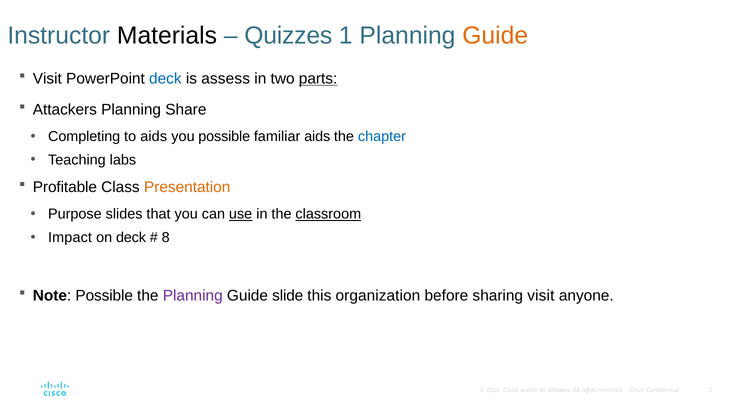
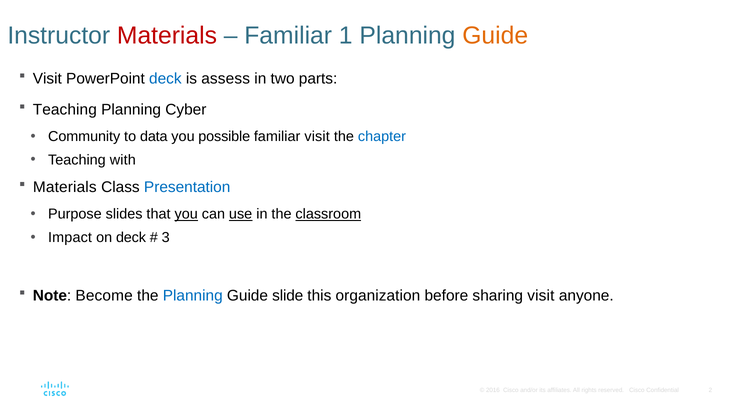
Materials colour: black -> red (167, 36)
Quizzes: Quizzes -> Familiar (288, 36)
parts underline: present -> none (318, 79)
Attackers: Attackers -> Teaching (65, 110)
Share: Share -> Cyber (186, 110)
Completing: Completing -> Community (84, 137)
to aids: aids -> data (154, 137)
familiar aids: aids -> visit (317, 137)
labs: labs -> with (123, 160)
Profitable: Profitable -> Materials (65, 187)
Presentation colour: orange -> blue (187, 187)
you underline: none -> present (186, 214)
8: 8 -> 3 (166, 238)
Note Possible: Possible -> Become (104, 296)
Planning colour: purple -> blue (193, 296)
